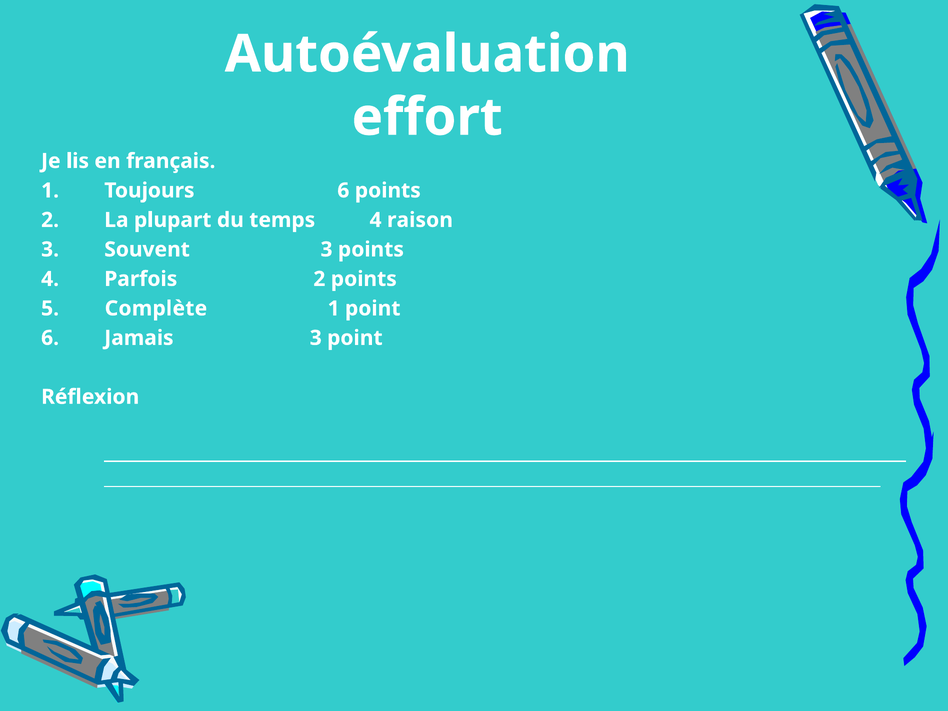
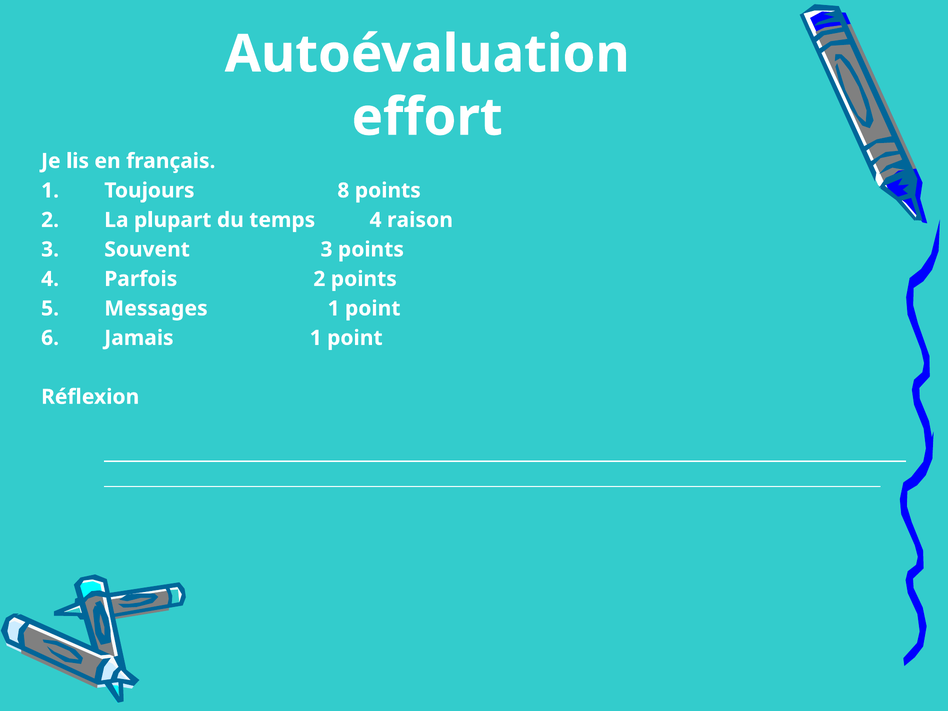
Toujours 6: 6 -> 8 (343, 191)
Complète: Complète -> Messages (156, 308)
Jamais 3: 3 -> 1 (316, 338)
